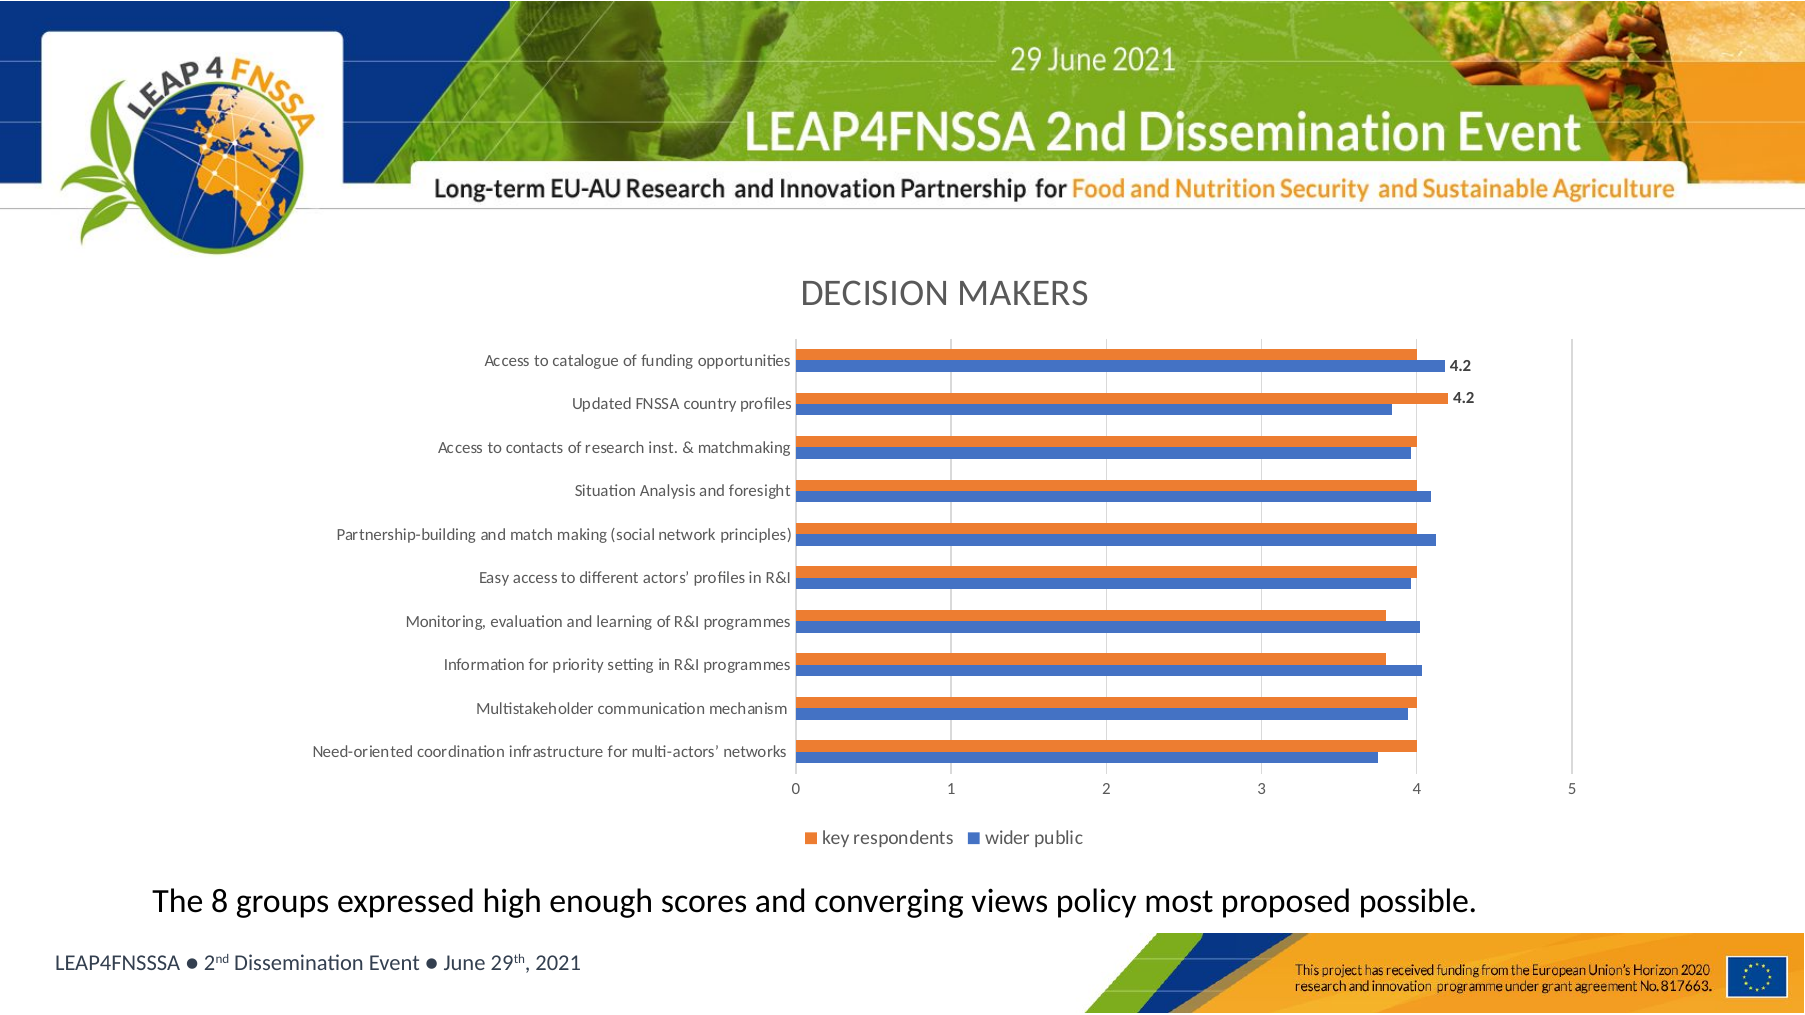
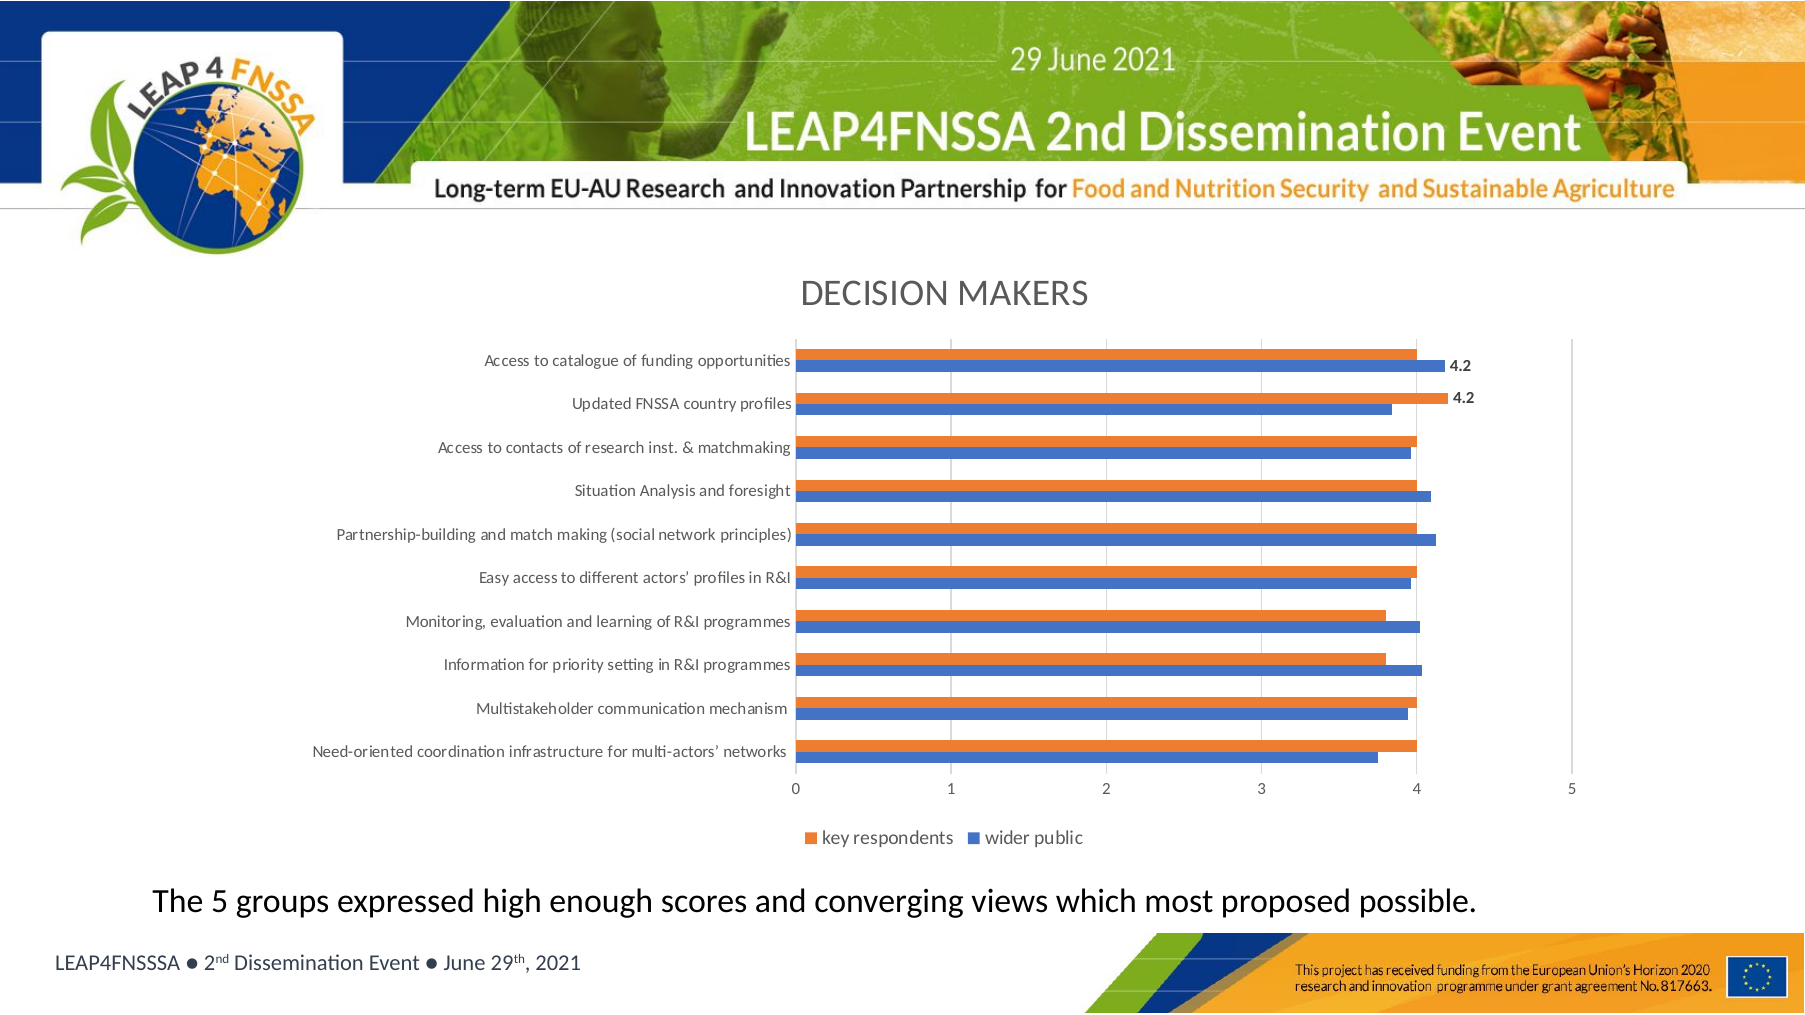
The 8: 8 -> 5 (220, 901)
policy: policy -> which (1096, 901)
